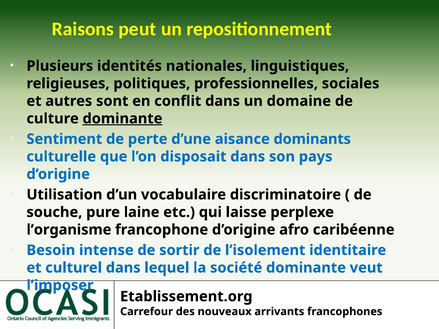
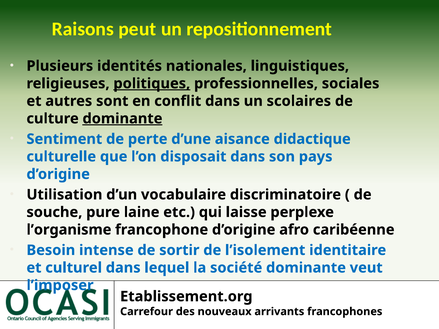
politiques underline: none -> present (152, 84)
domaine: domaine -> scolaires (299, 101)
dominants: dominants -> didactique (312, 139)
